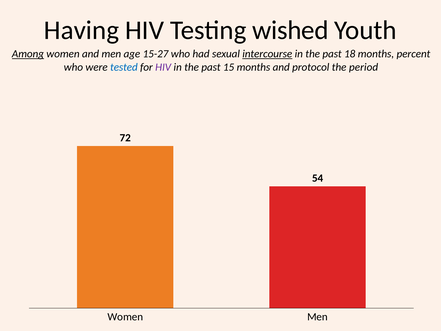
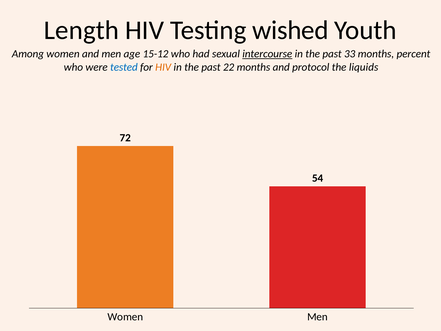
Having: Having -> Length (81, 30)
Among underline: present -> none (28, 54)
15-27: 15-27 -> 15-12 (156, 54)
18: 18 -> 33 (350, 54)
HIV colour: purple -> orange (163, 67)
15: 15 -> 22 (229, 67)
period: period -> liquids (364, 67)
